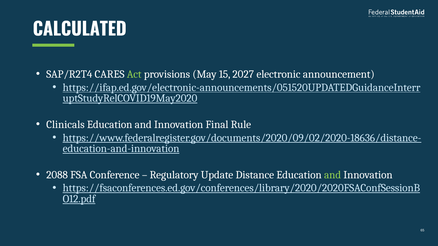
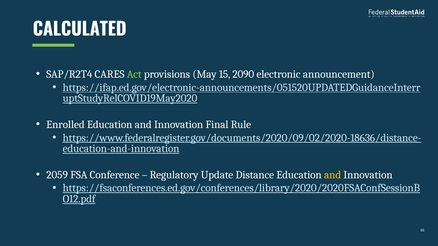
2027: 2027 -> 2090 (243, 74)
Clinicals: Clinicals -> Enrolled (65, 125)
2088: 2088 -> 2059 (57, 175)
and colour: light green -> yellow (333, 175)
